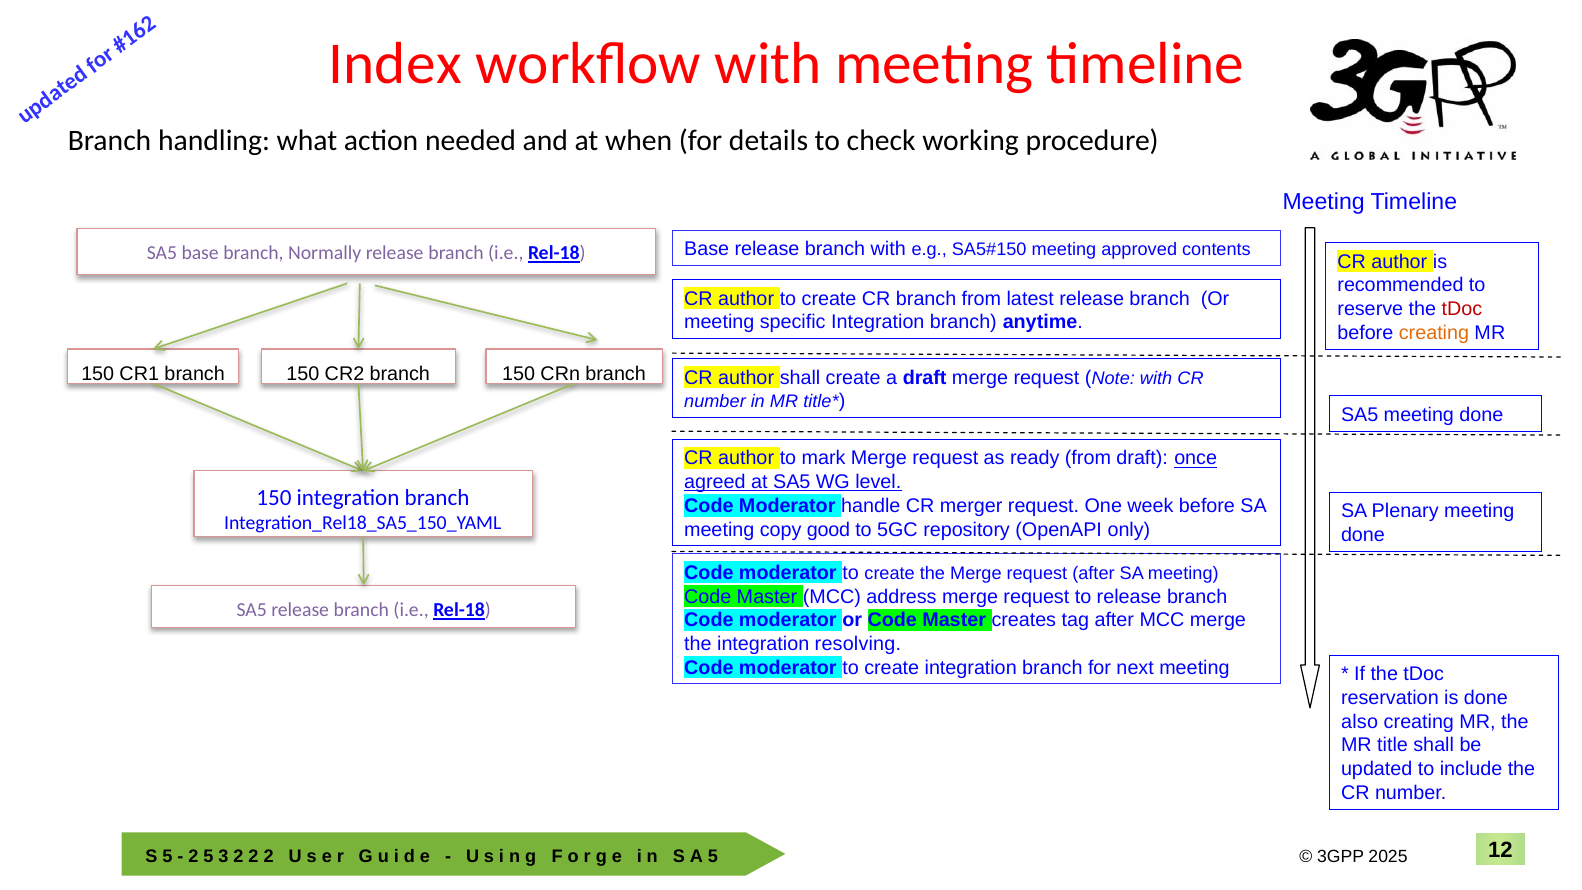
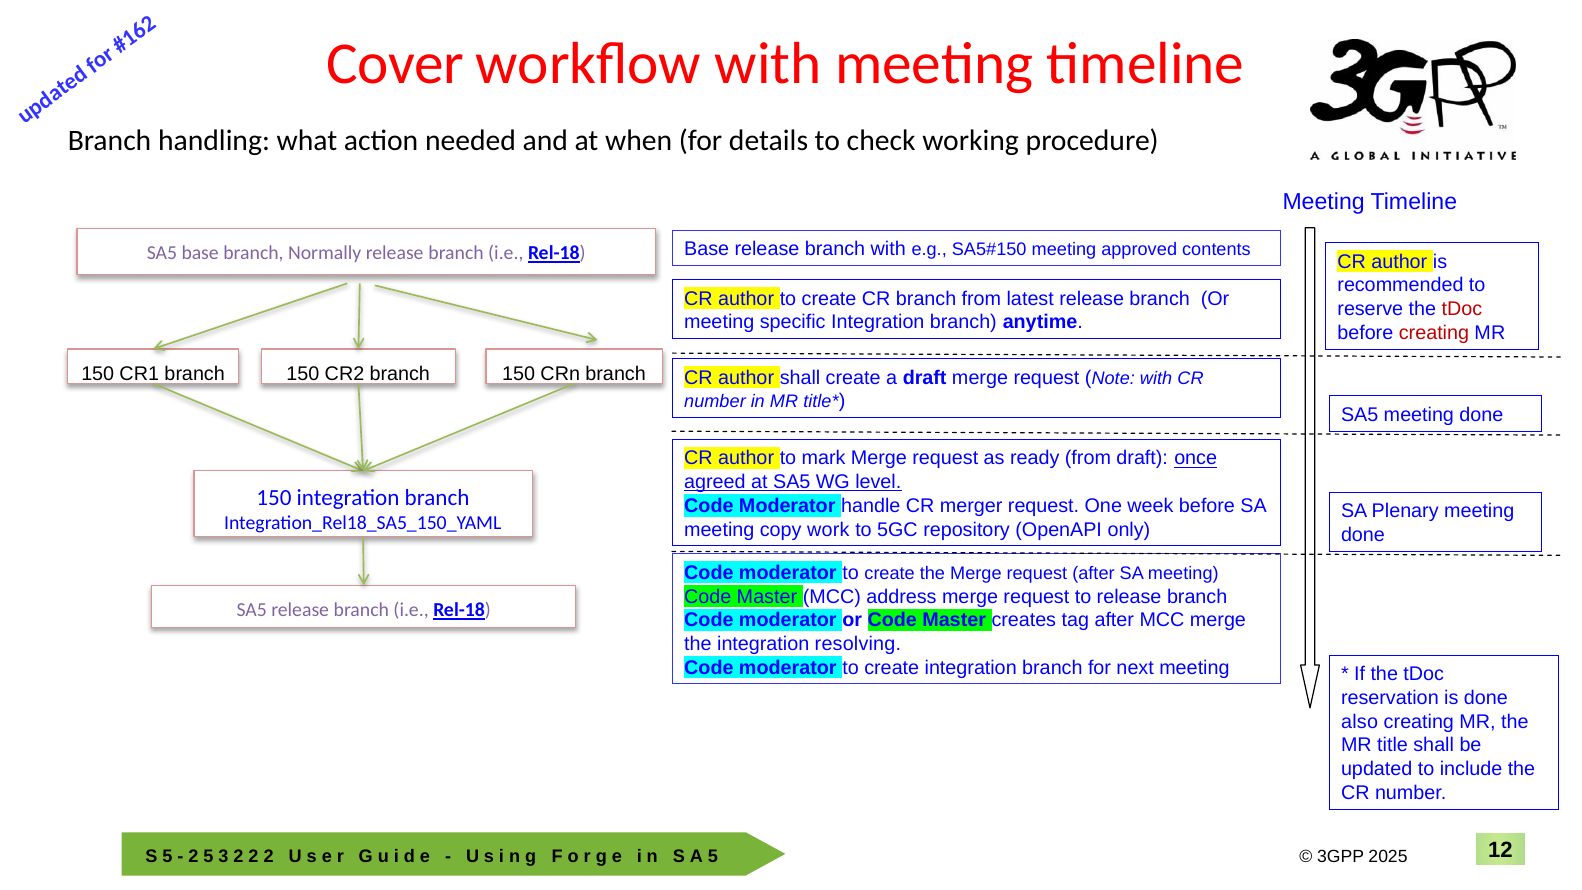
Index: Index -> Cover (396, 64)
creating colour: orange -> red (1434, 333)
good: good -> work (828, 530)
